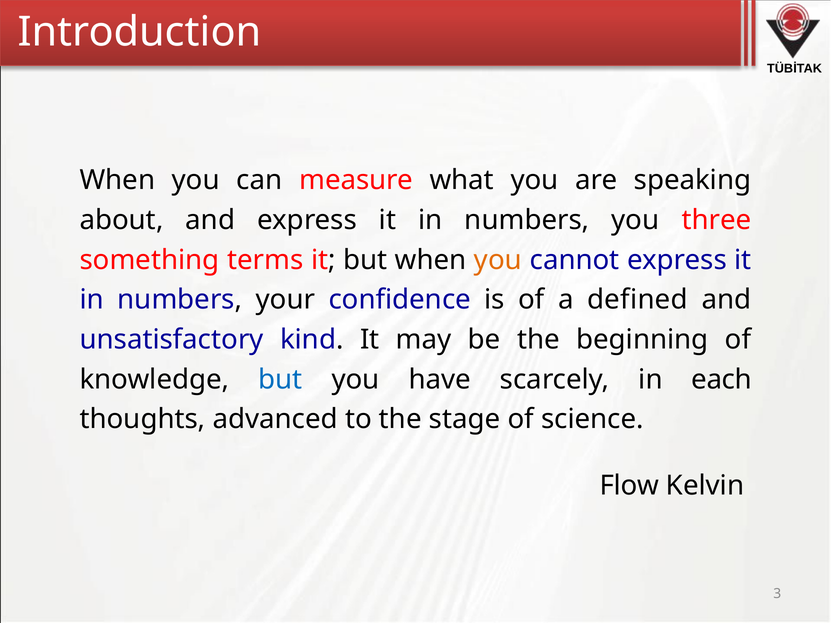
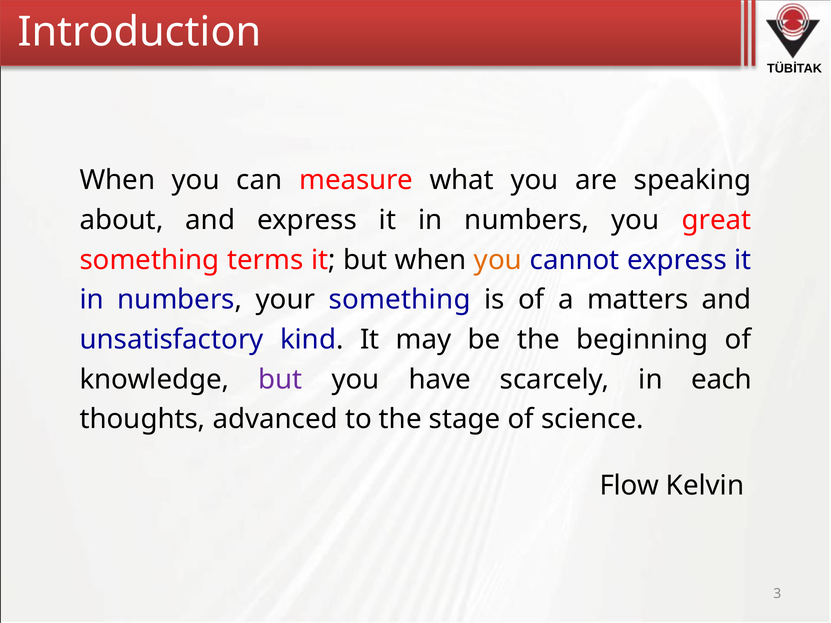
three: three -> great (717, 220)
your confidence: confidence -> something (400, 300)
defined: defined -> matters (638, 300)
but colour: blue -> purple (280, 380)
